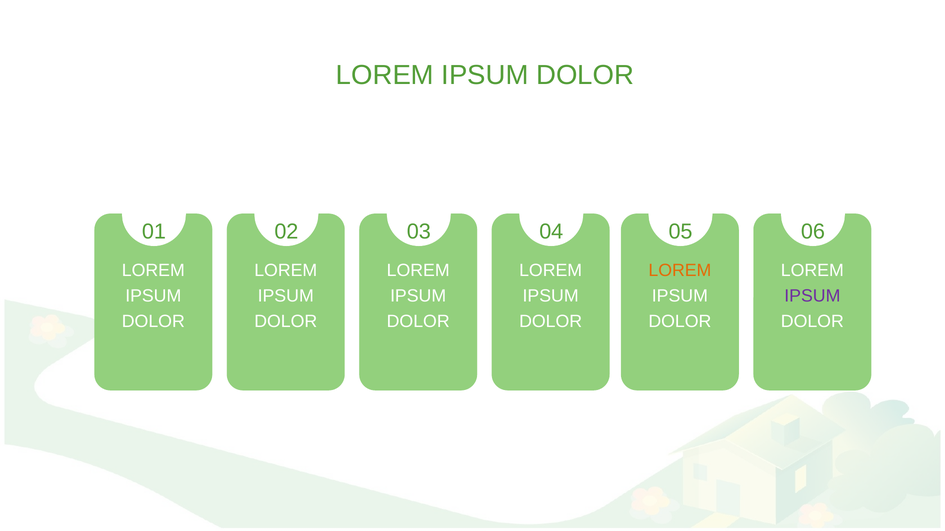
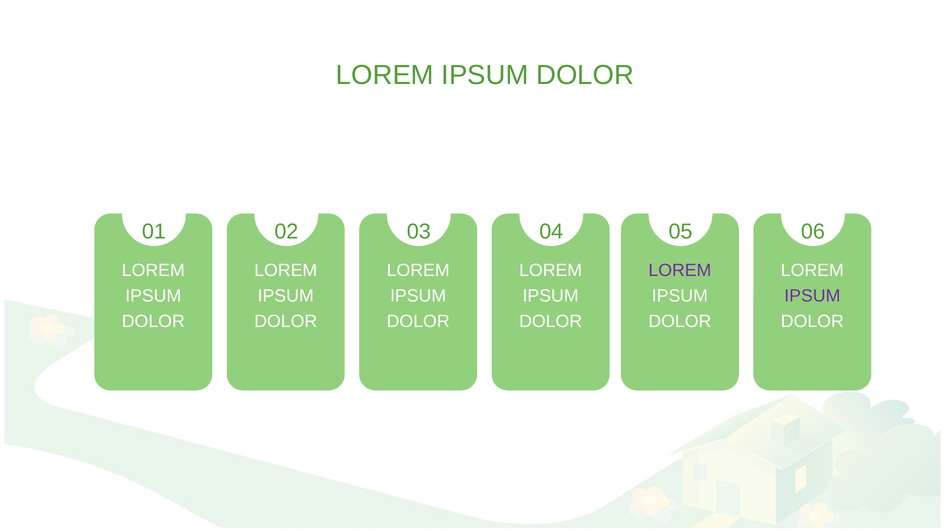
LOREM colour: orange -> purple (680, 271)
